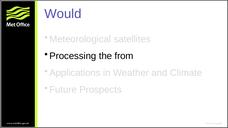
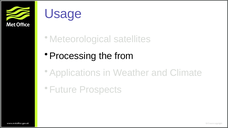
Would: Would -> Usage (63, 14)
